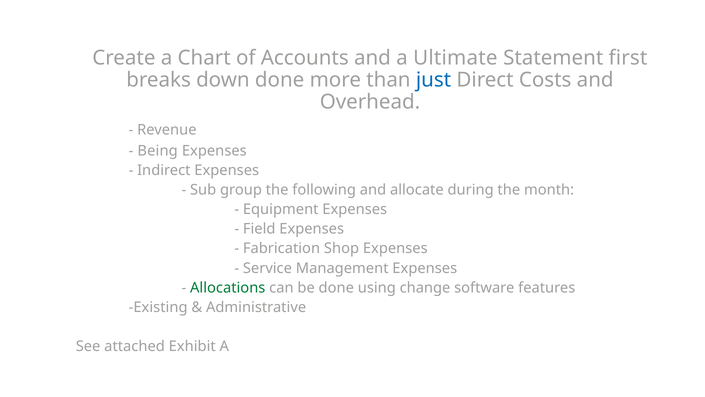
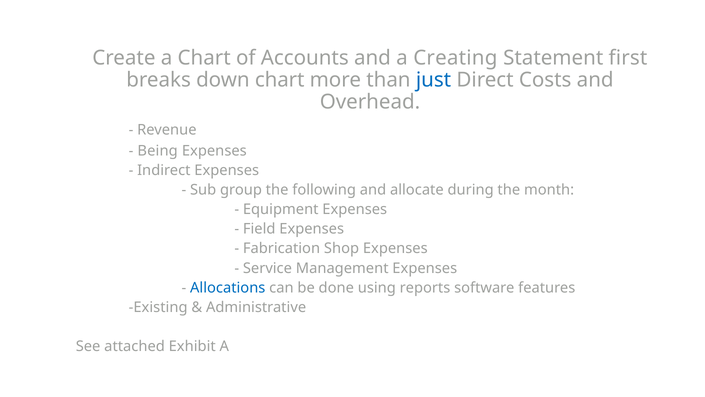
Ultimate: Ultimate -> Creating (455, 58)
down done: done -> chart (280, 80)
Allocations colour: green -> blue (228, 287)
change: change -> reports (425, 287)
